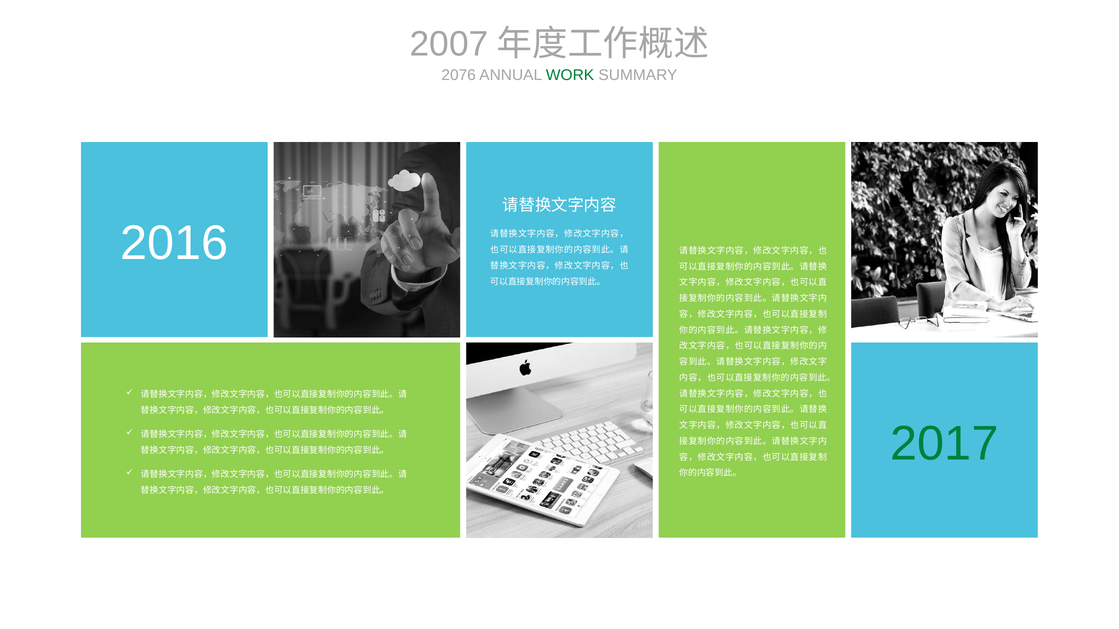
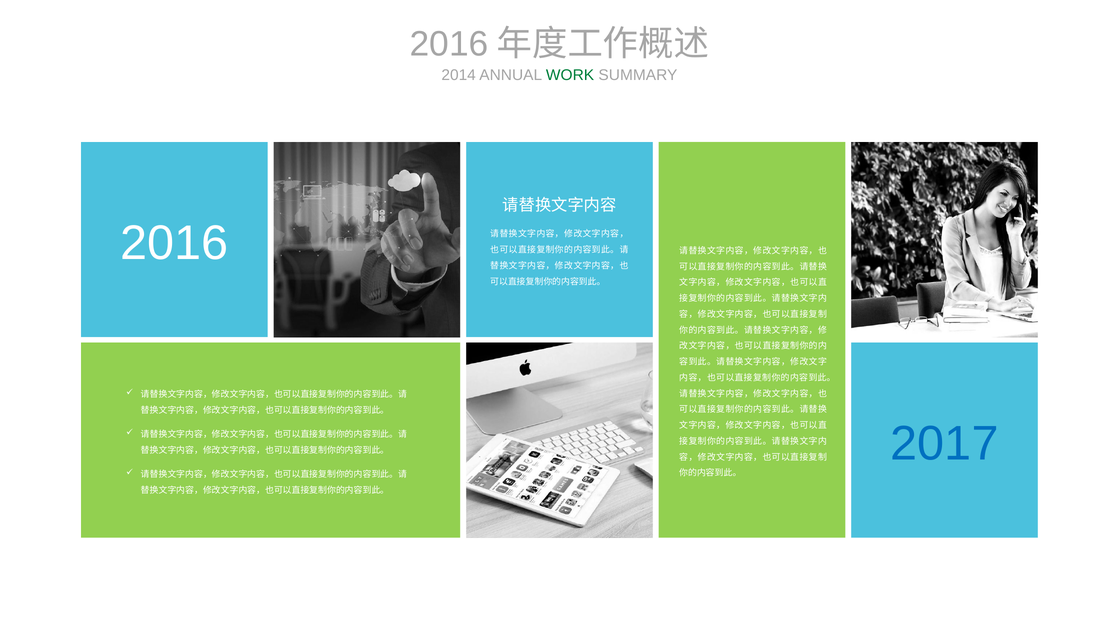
2007: 2007 -> 2016 (449, 44)
2076: 2076 -> 2014 (459, 75)
2017 colour: green -> blue (944, 444)
